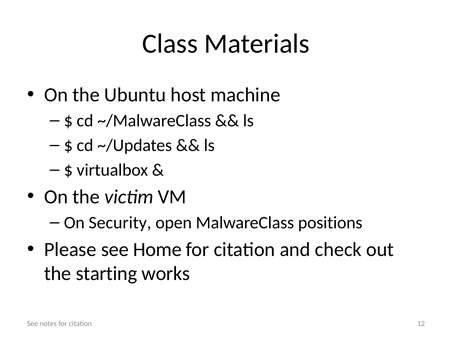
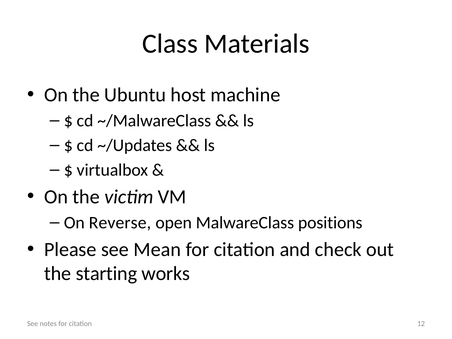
Security: Security -> Reverse (120, 223)
Home: Home -> Mean (157, 249)
